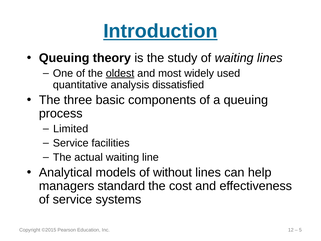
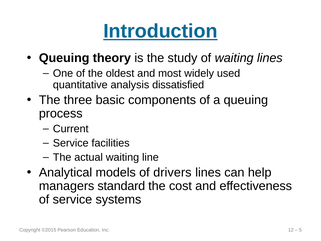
oldest underline: present -> none (120, 73)
Limited: Limited -> Current (71, 129)
without: without -> drivers (172, 172)
